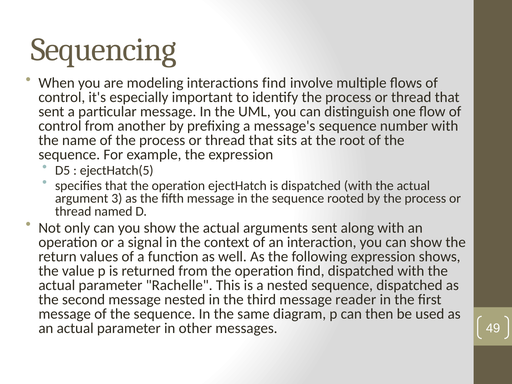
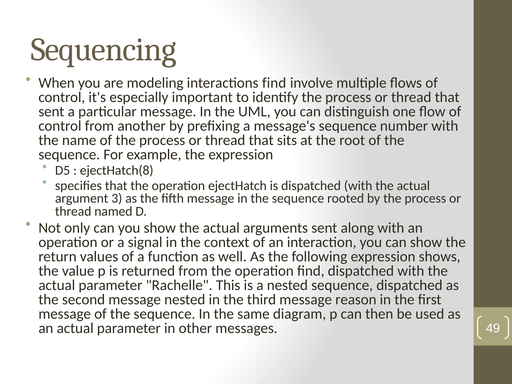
ejectHatch(5: ejectHatch(5 -> ejectHatch(8 (117, 170)
reader: reader -> reason (356, 300)
